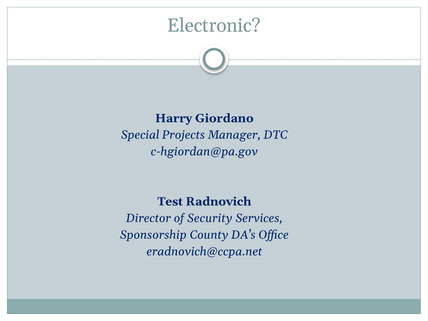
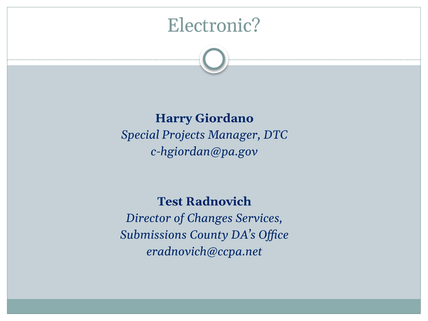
Security: Security -> Changes (210, 218)
Sponsorship: Sponsorship -> Submissions (153, 235)
